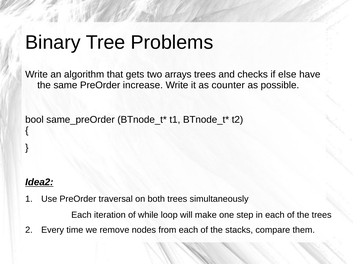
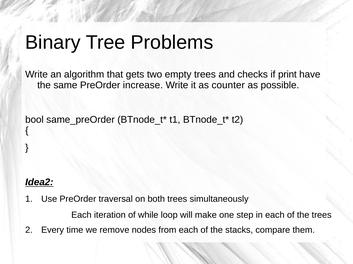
arrays: arrays -> empty (178, 75)
else: else -> print (287, 75)
